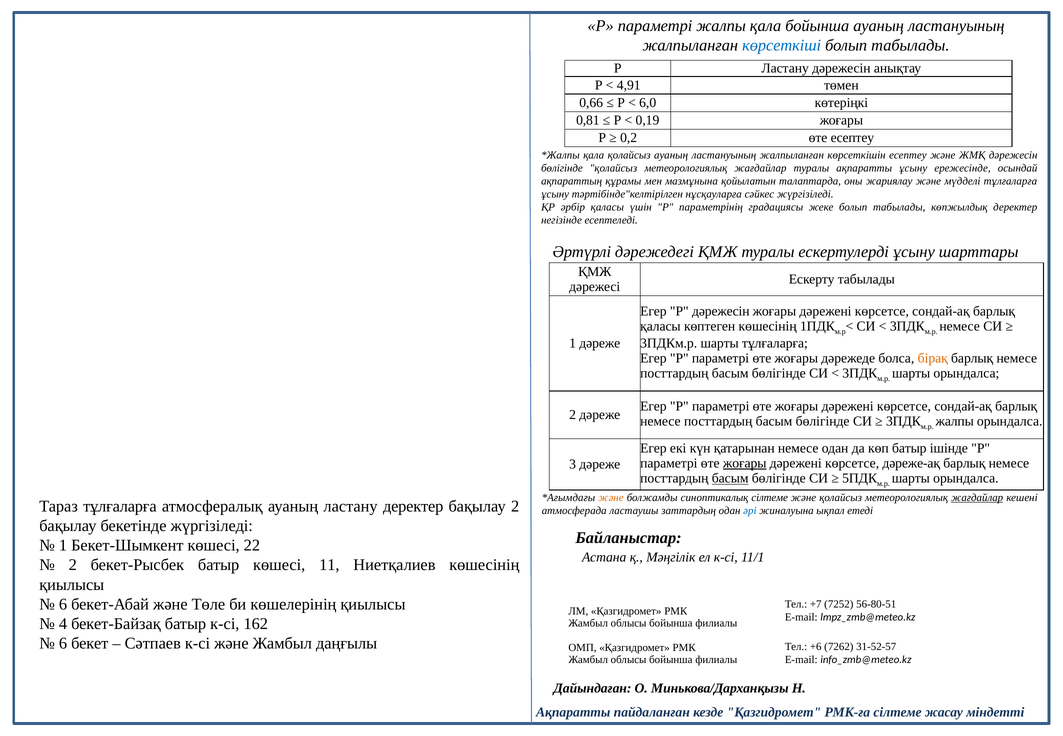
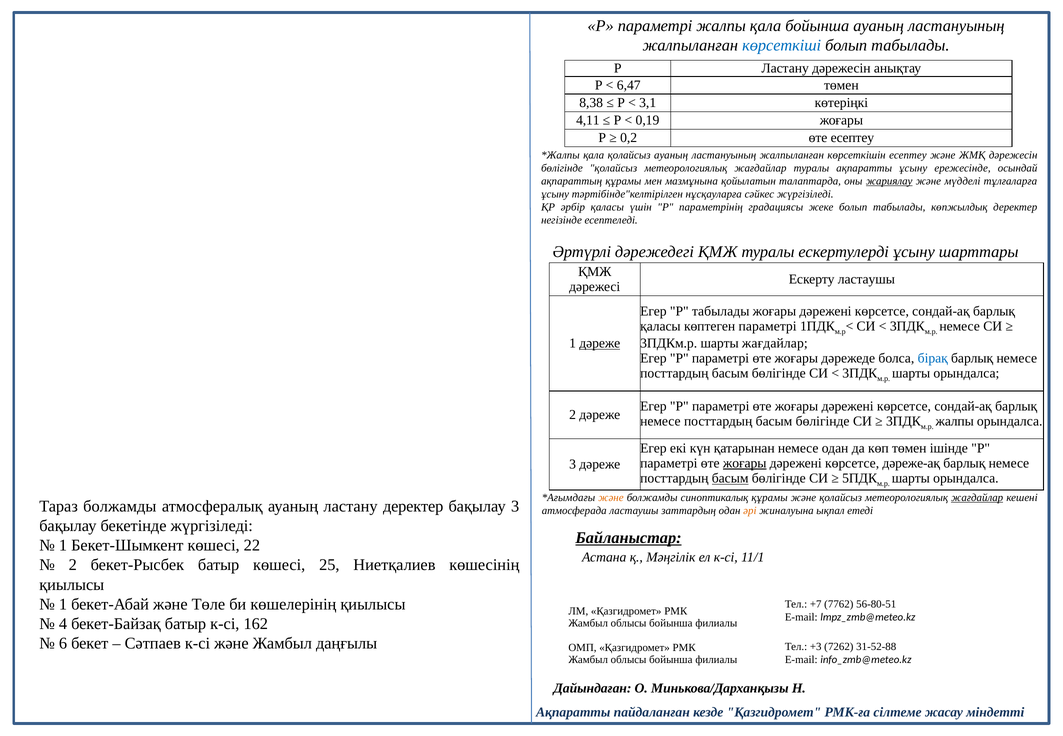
4,91: 4,91 -> 6,47 (629, 85)
0,66: 0,66 -> 8,38 (591, 103)
6,0: 6,0 -> 3,1 (648, 103)
0,81: 0,81 -> 4,11 (588, 120)
жариялау underline: none -> present (889, 181)
Ескерту табылады: табылады -> ластаушы (866, 279)
Р дәрежесін: дәрежесін -> табылады (721, 311)
көптеген көшесінің: көшесінің -> параметрі (768, 326)
дәреже underline: none -> present (600, 343)
шарты тұлғаларға: тұлғаларға -> жағдайлар (775, 343)
бірақ colour: orange -> blue (933, 358)
көп батыр: батыр -> төмен (909, 448)
синоптикалық сілтеме: сілтеме -> құрамы (770, 498)
Тараз тұлғаларға: тұлғаларға -> болжамды (120, 506)
бақылау 2: 2 -> 3 (515, 506)
әрі colour: blue -> orange (750, 511)
Байланыстар underline: none -> present (629, 538)
11: 11 -> 25 (329, 565)
6: 6 -> 1 (63, 604)
7252: 7252 -> 7762 (839, 604)
+6: +6 -> +3 (816, 647)
31-52-57: 31-52-57 -> 31-52-88 (876, 647)
